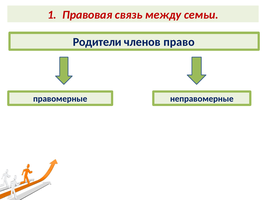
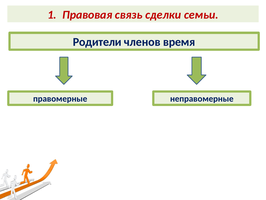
между: между -> сделки (163, 15)
право: право -> время (179, 42)
